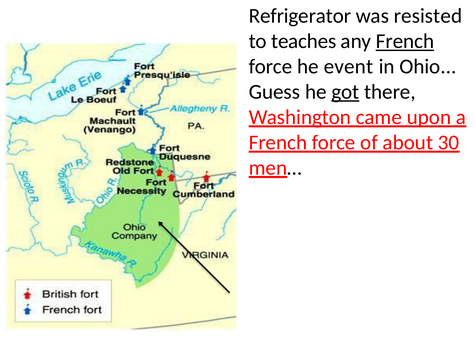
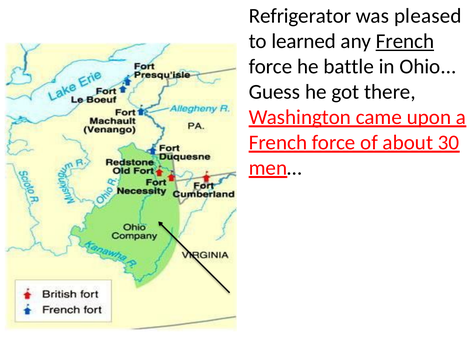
resisted: resisted -> pleased (428, 16)
teaches: teaches -> learned (304, 41)
event: event -> battle (349, 67)
got underline: present -> none (345, 92)
